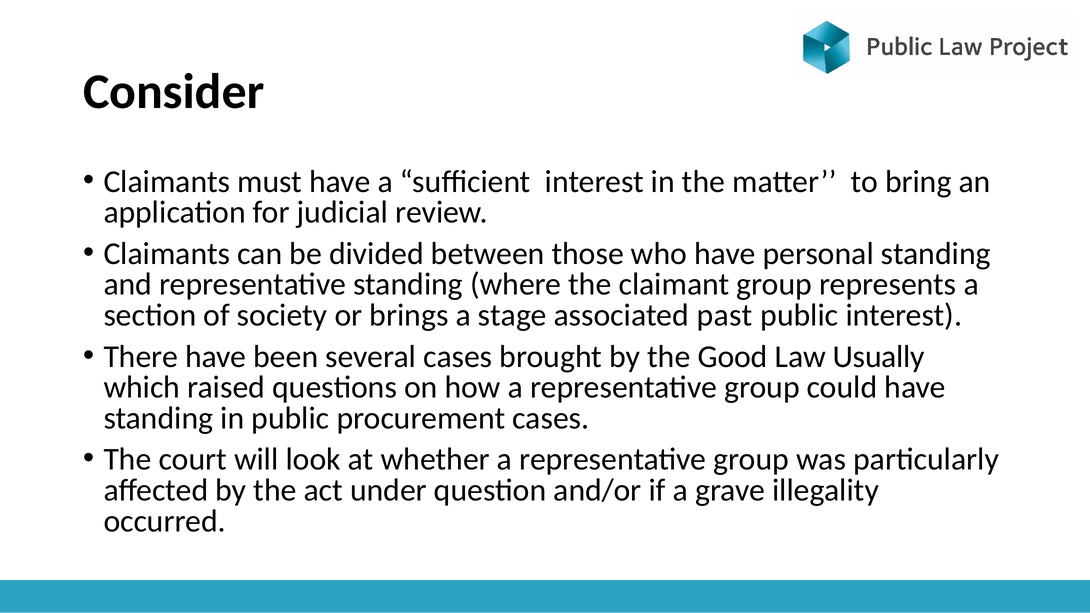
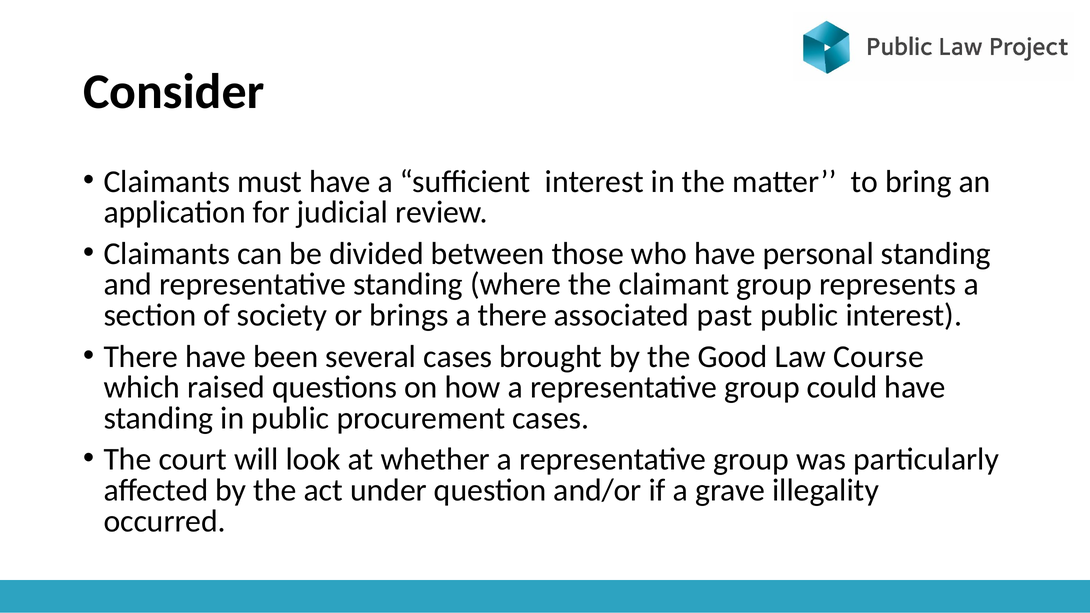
a stage: stage -> there (512, 315)
Usually: Usually -> Course (878, 357)
